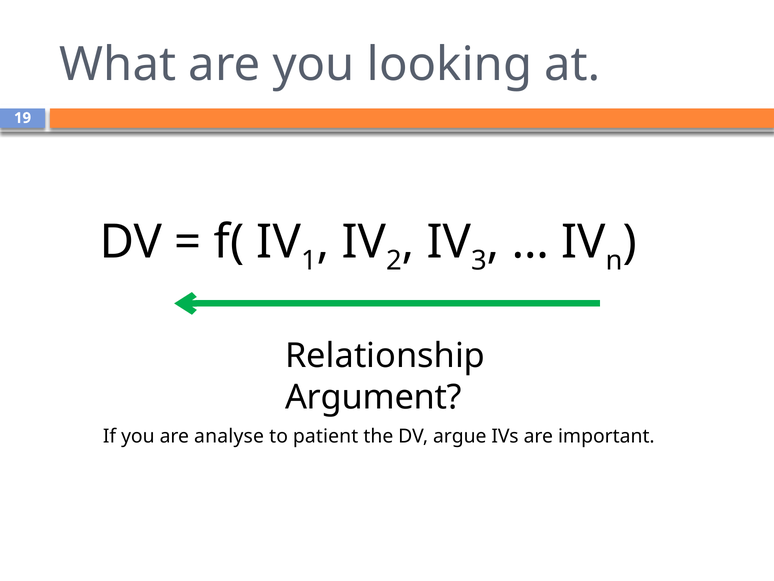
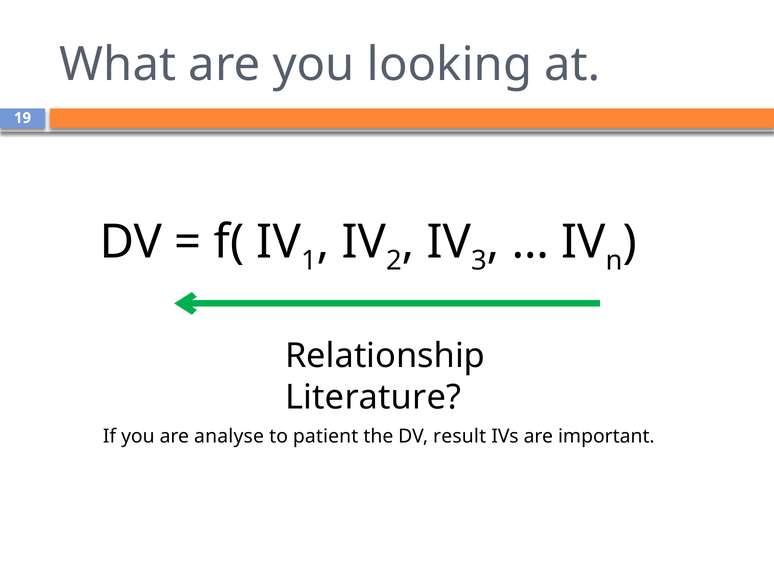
Argument: Argument -> Literature (373, 397)
argue: argue -> result (460, 436)
